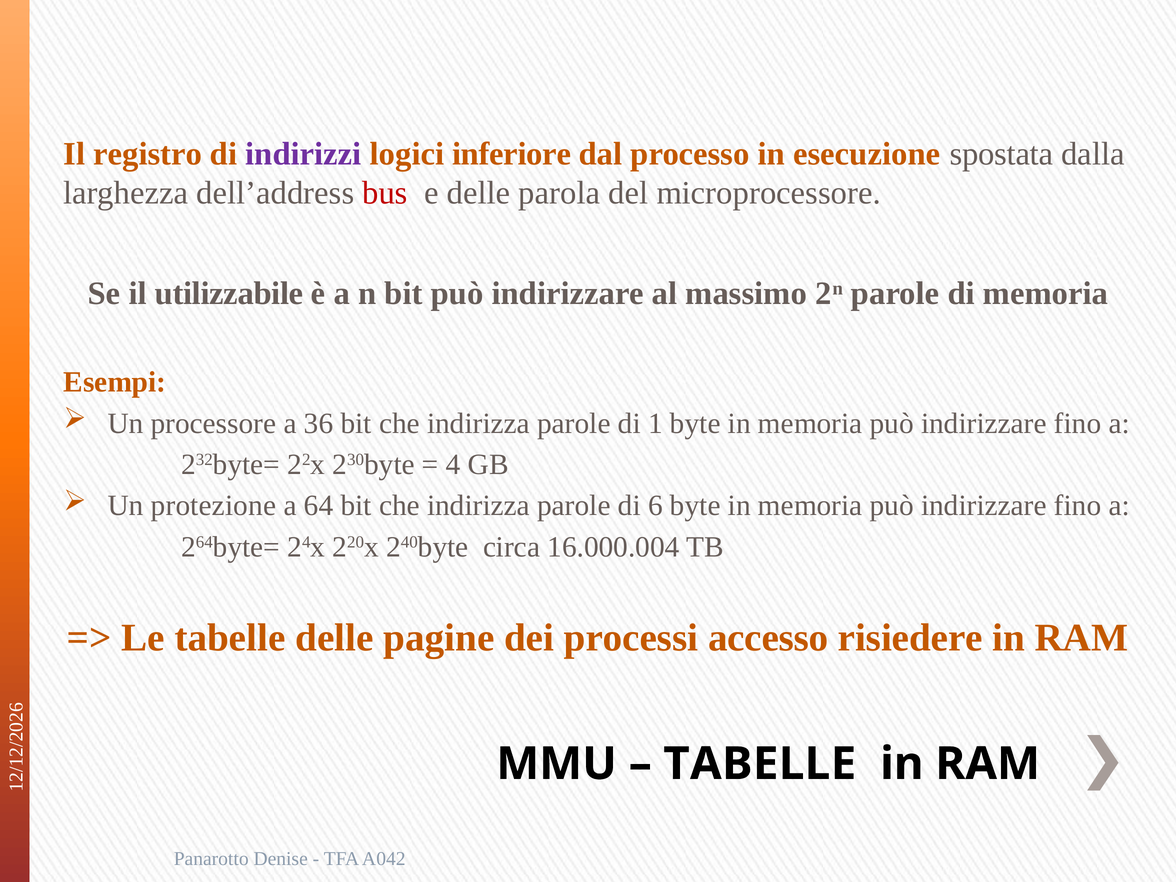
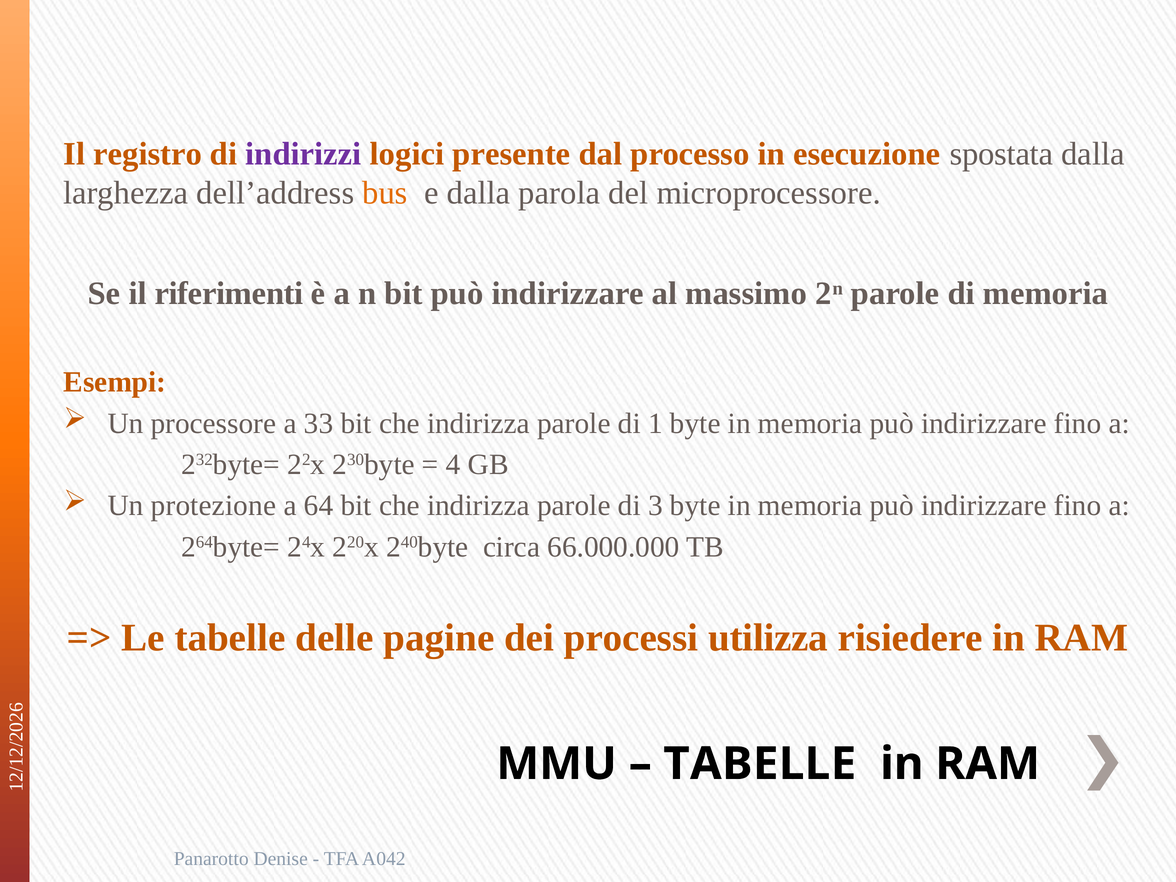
inferiore: inferiore -> presente (511, 154)
bus colour: red -> orange (385, 193)
e delle: delle -> dalla (479, 193)
utilizzabile: utilizzabile -> riferimenti (229, 294)
36: 36 -> 33 (319, 423)
di 6: 6 -> 3 (655, 506)
16.000.004: 16.000.004 -> 66.000.000 (613, 547)
accesso: accesso -> utilizza (768, 638)
